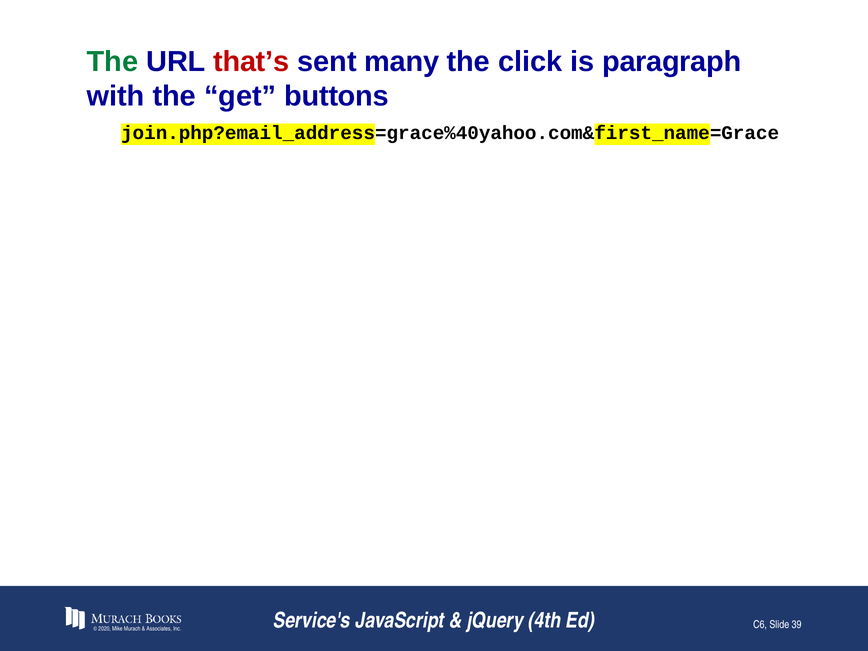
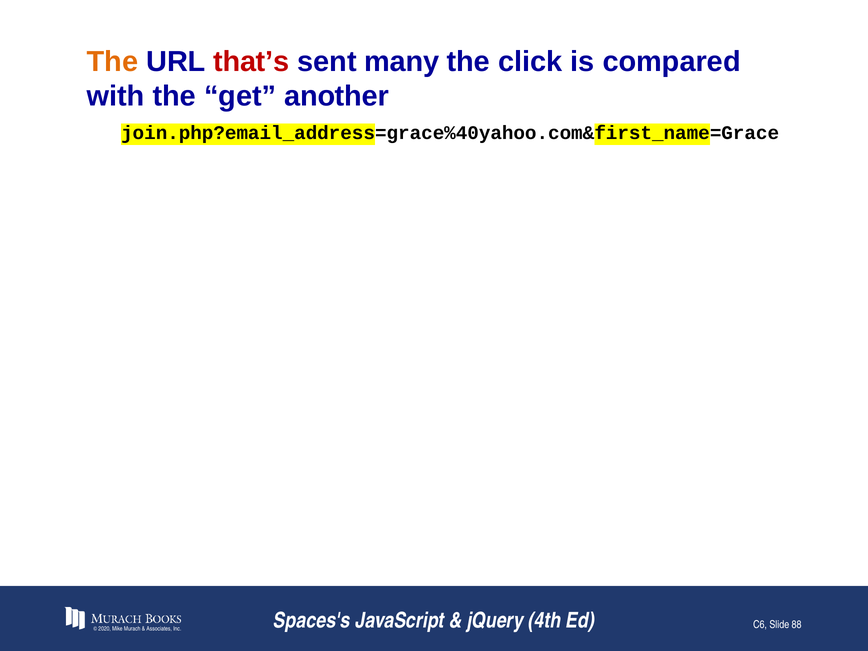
The colour: green -> orange (112, 61)
paragraph: paragraph -> compared (672, 61)
buttons: buttons -> another (337, 96)
Service's: Service's -> Spaces's (312, 621)
39: 39 -> 88 (797, 625)
